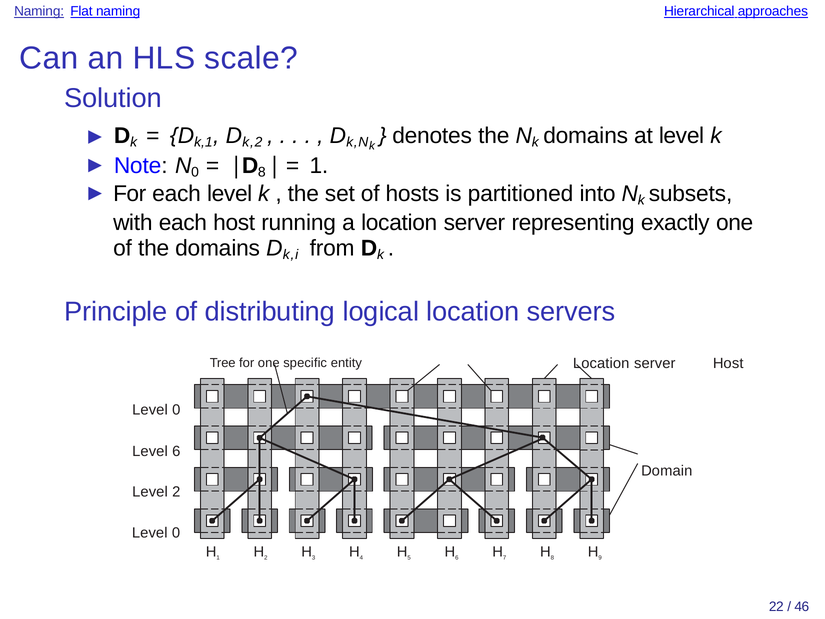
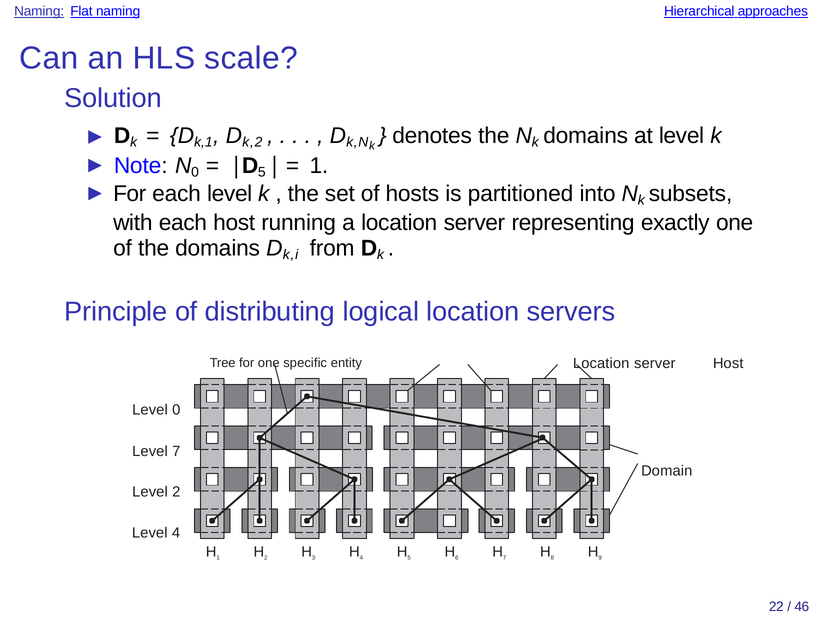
8: 8 -> 5 (262, 172)
Level 6: 6 -> 7 (176, 452)
0: 0 -> 4 (176, 533)
